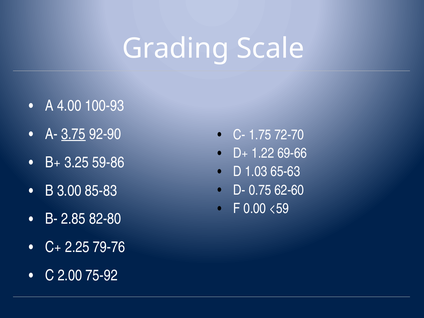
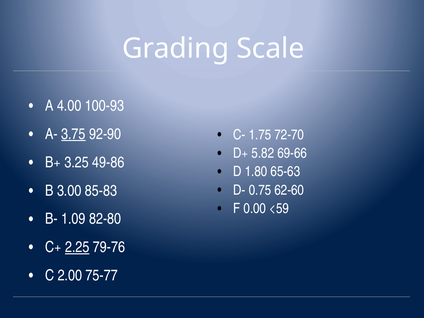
1.22: 1.22 -> 5.82 (263, 153)
59-86: 59-86 -> 49-86 (108, 162)
1.03: 1.03 -> 1.80 (256, 172)
2.85: 2.85 -> 1.09 (73, 219)
2.25 underline: none -> present (77, 247)
75-92: 75-92 -> 75-77 (102, 276)
